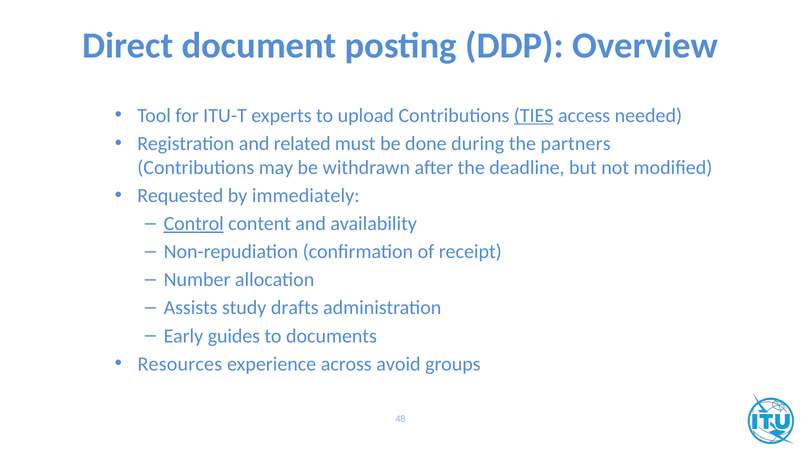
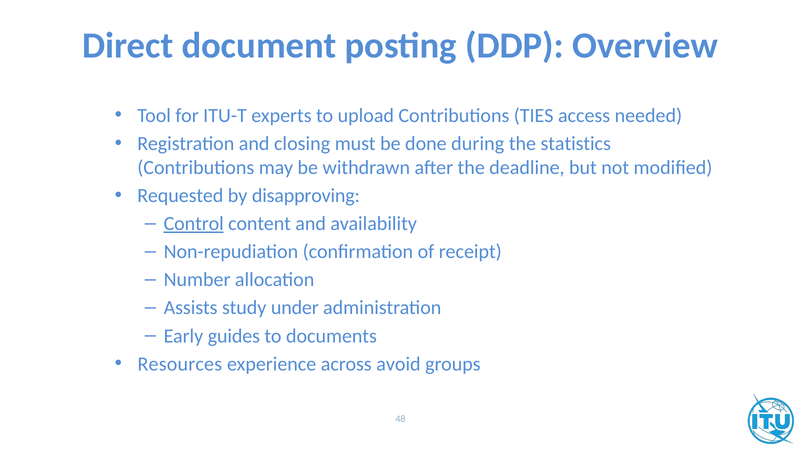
TIES underline: present -> none (534, 115)
related: related -> closing (302, 143)
partners: partners -> statistics (576, 143)
immediately: immediately -> disapproving (306, 195)
drafts: drafts -> under (295, 308)
